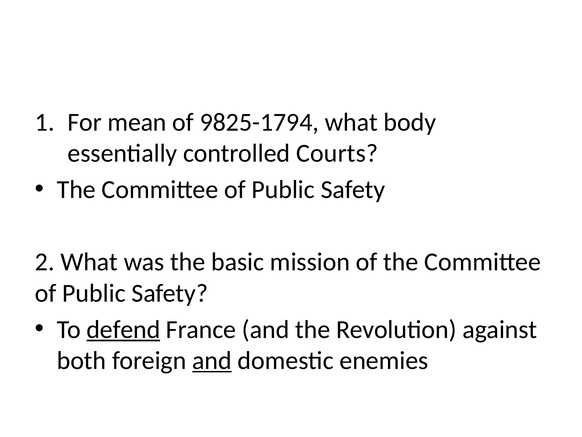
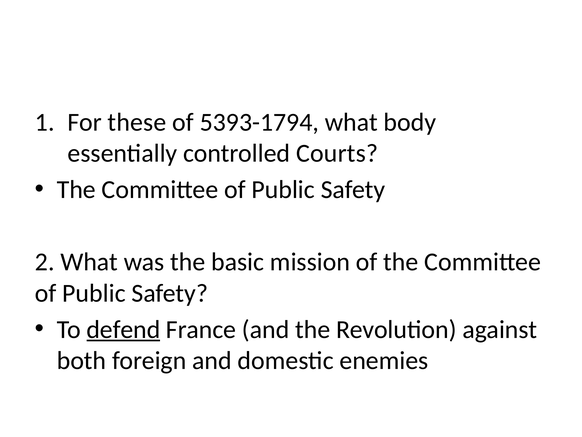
mean: mean -> these (137, 122)
9825-1794: 9825-1794 -> 5393-1794 (259, 122)
and underline: present -> none (212, 360)
